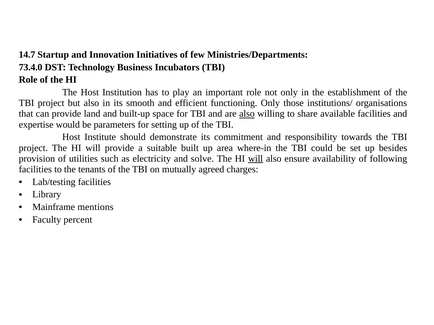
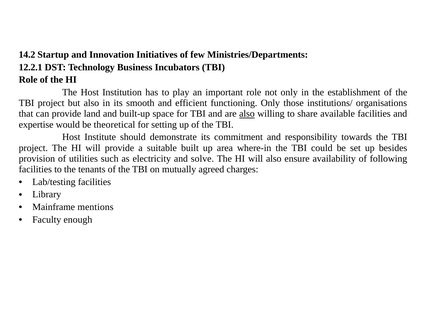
14.7: 14.7 -> 14.2 (27, 55)
73.4.0: 73.4.0 -> 12.2.1 (31, 67)
parameters: parameters -> theoretical (114, 125)
will underline: present -> none (256, 159)
percent: percent -> enough (78, 220)
